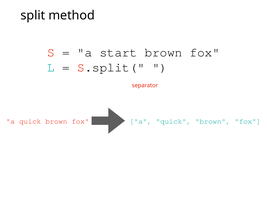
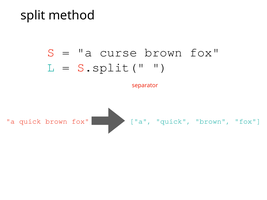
start: start -> curse (118, 52)
